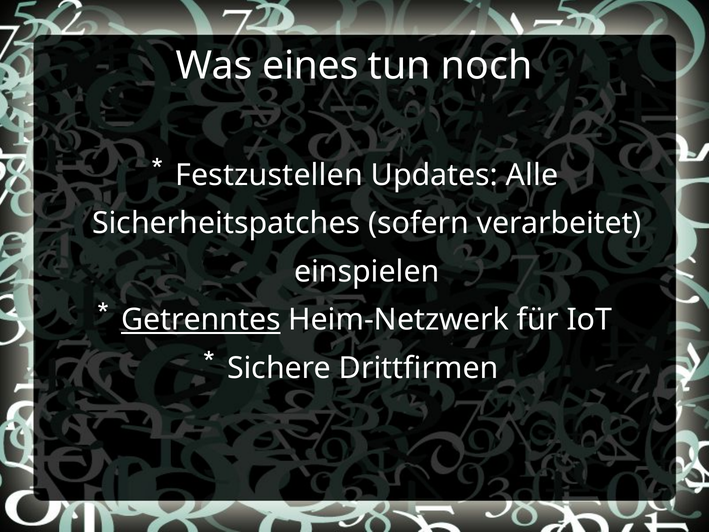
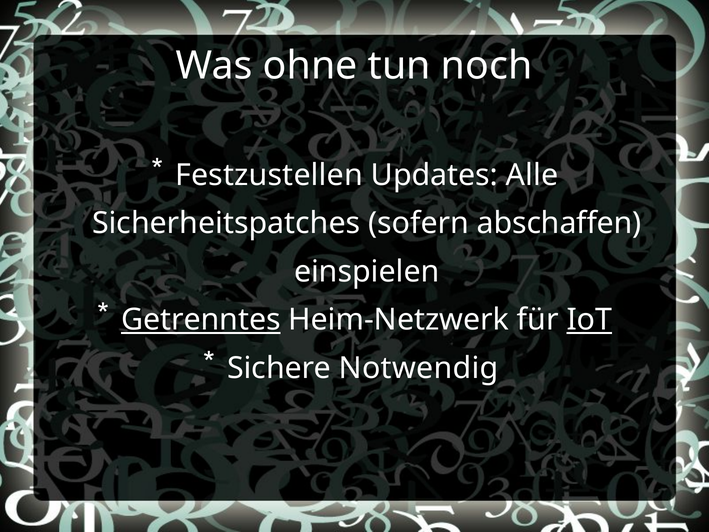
eines: eines -> ohne (310, 66)
verarbeitet: verarbeitet -> abschaffen (559, 223)
IoT underline: none -> present (589, 320)
Drittfirmen: Drittfirmen -> Notwendig (419, 368)
